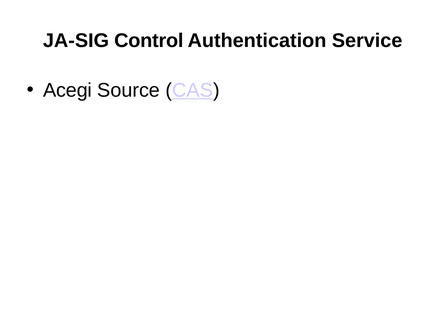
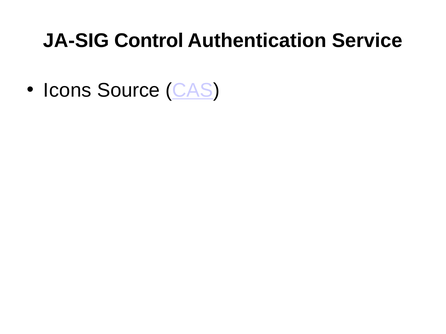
Acegi: Acegi -> Icons (67, 90)
